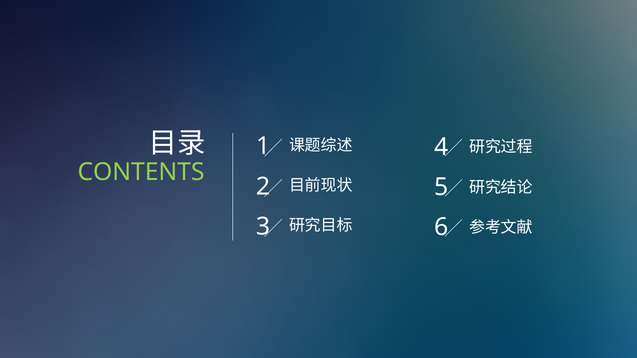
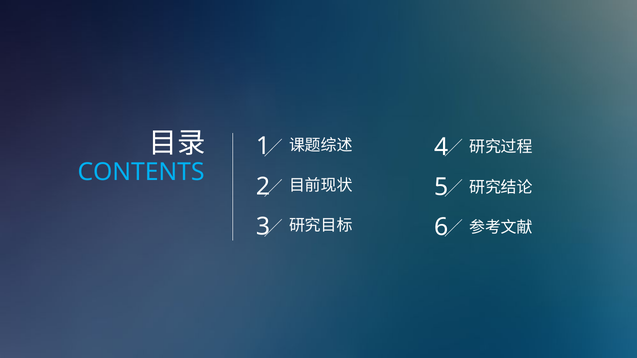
CONTENTS colour: light green -> light blue (141, 172)
